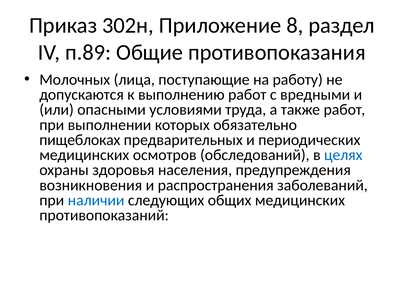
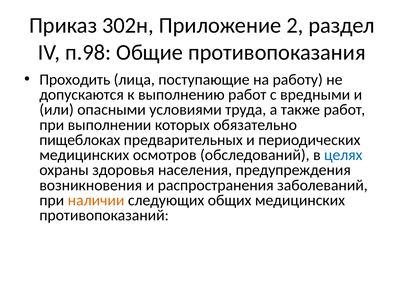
8: 8 -> 2 (295, 25)
п.89: п.89 -> п.98 (88, 52)
Молочных: Молочных -> Проходить (75, 80)
наличии colour: blue -> orange (96, 200)
